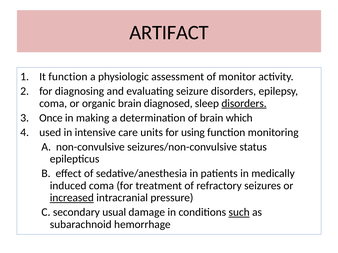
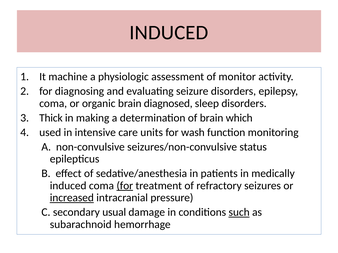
ARTIFACT: ARTIFACT -> INDUCED (169, 33)
It function: function -> machine (68, 77)
disorders underline: present -> none (244, 104)
Once: Once -> Thick (51, 118)
using: using -> wash (193, 133)
for underline: none -> present (125, 186)
